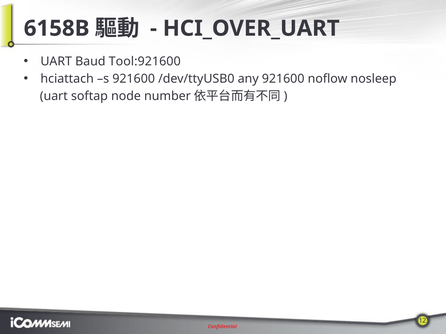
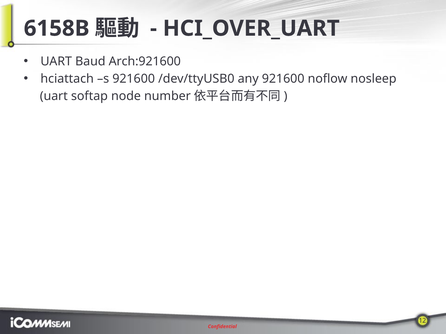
Tool:921600: Tool:921600 -> Arch:921600 (145, 61)
